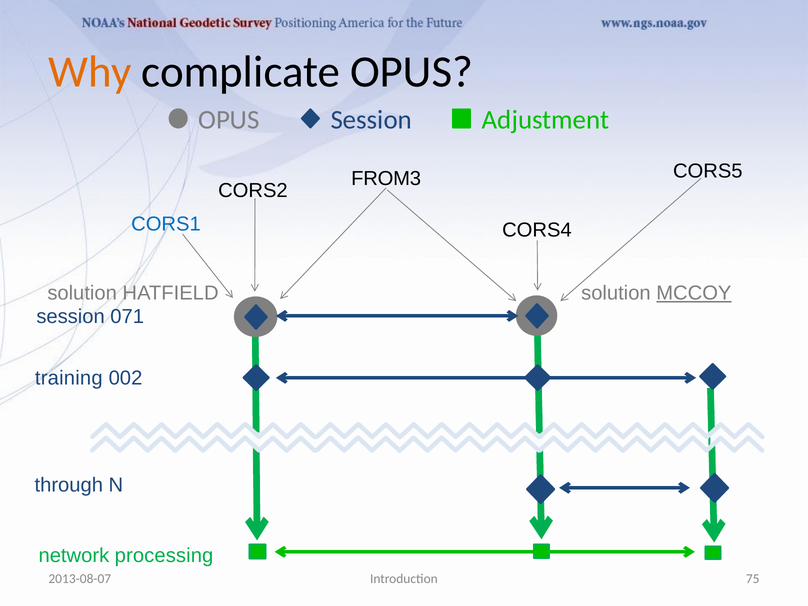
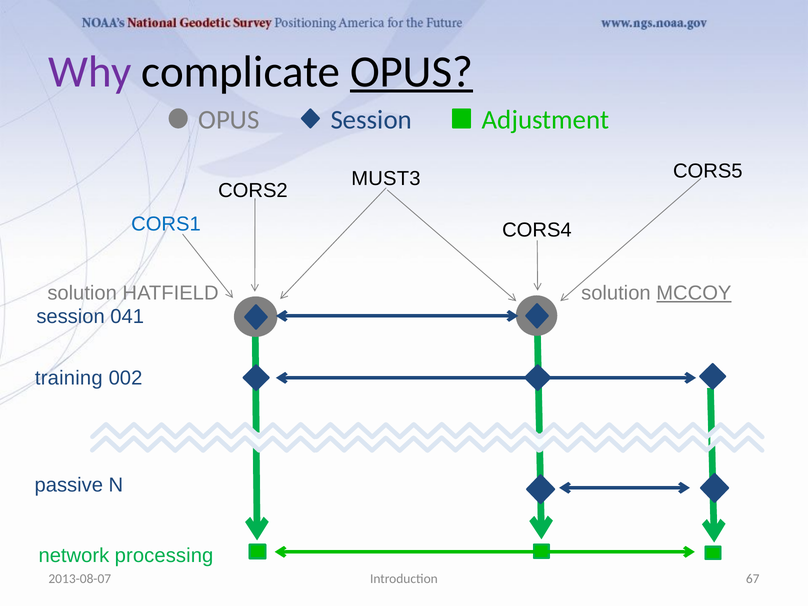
Why colour: orange -> purple (90, 72)
OPUS underline: none -> present (412, 72)
FROM3: FROM3 -> MUST3 (386, 179)
071: 071 -> 041 (127, 316)
through: through -> passive (69, 485)
75: 75 -> 67 (753, 579)
